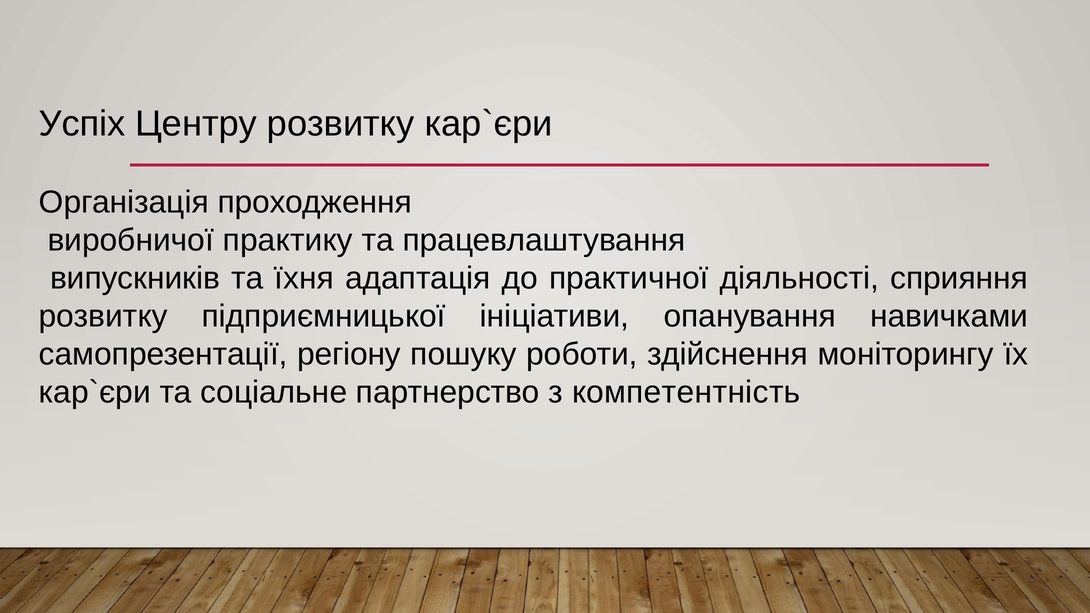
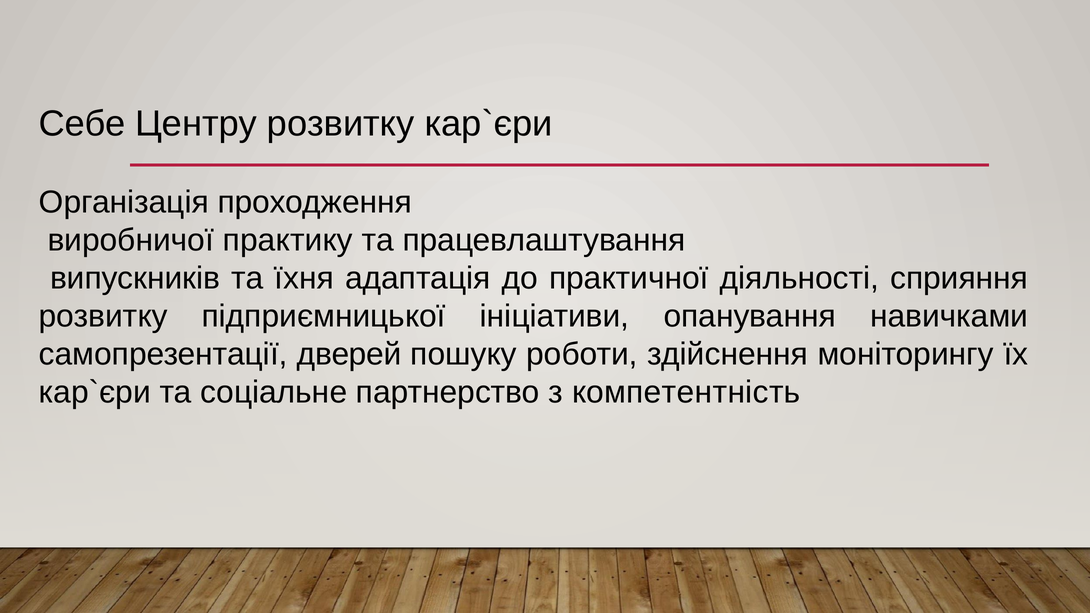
Успіх: Успіх -> Себе (82, 124)
регіону: регіону -> дверей (349, 354)
